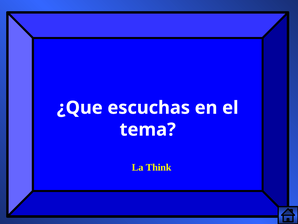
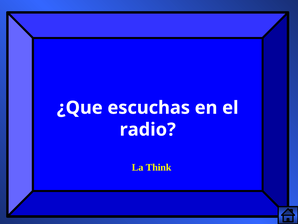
tema: tema -> radio (148, 129)
